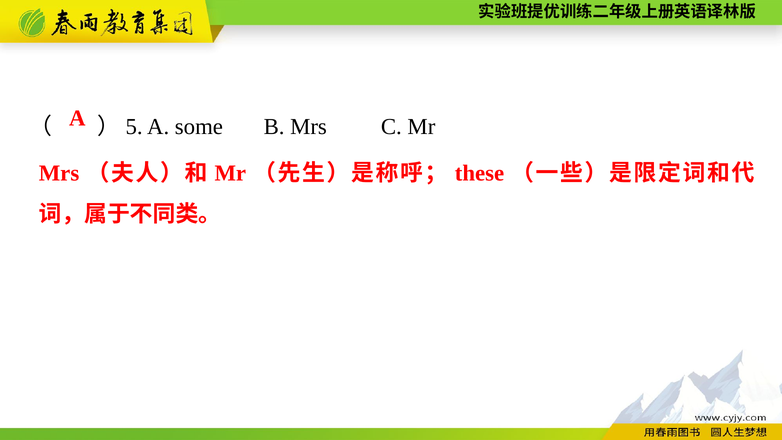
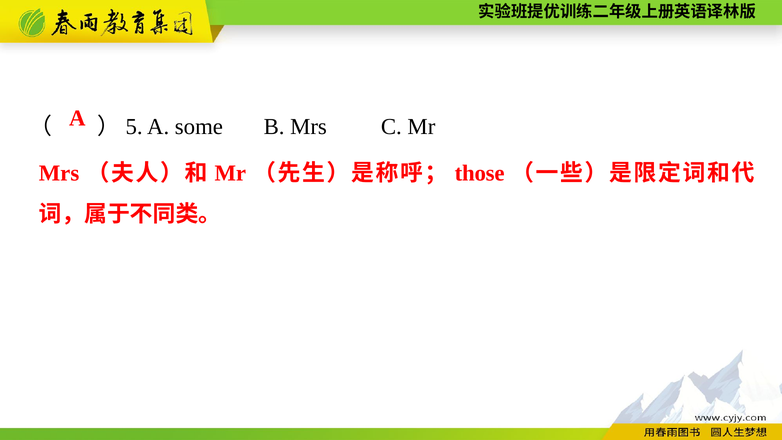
these: these -> those (480, 173)
